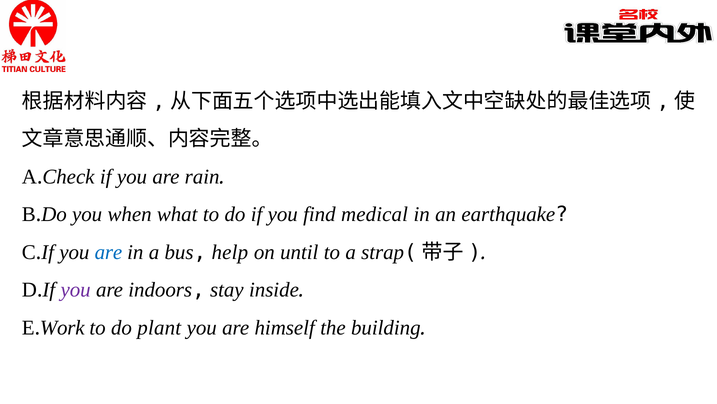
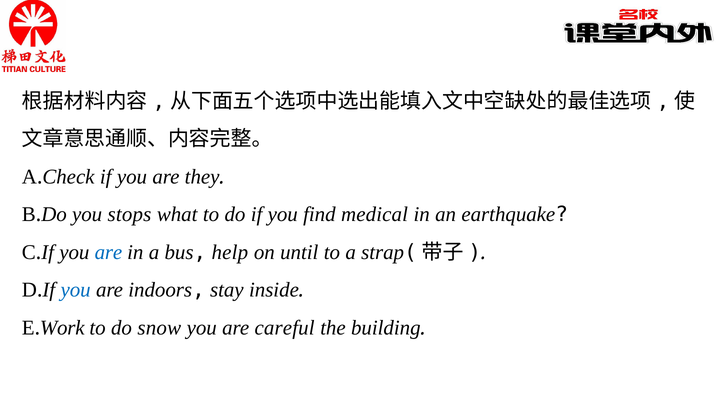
rain: rain -> they (202, 177)
when: when -> stops (129, 214)
you colour: purple -> blue (76, 289)
plant: plant -> snow (159, 327)
himself: himself -> careful (285, 327)
